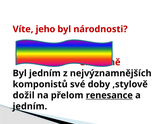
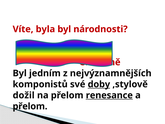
jeho: jeho -> byla (45, 29)
doby underline: none -> present (99, 84)
jedním: jedním -> přelom (30, 106)
